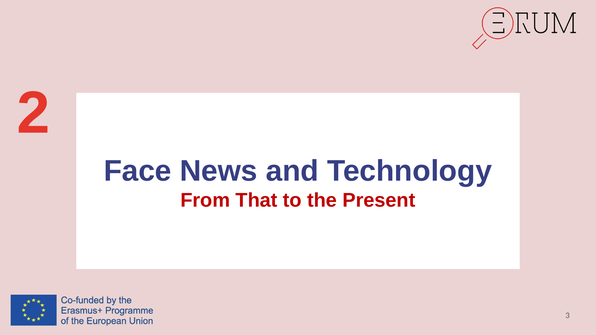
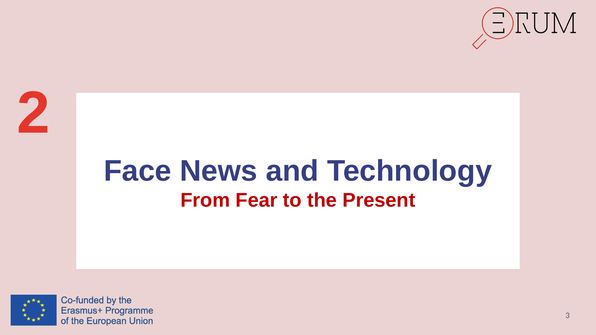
That: That -> Fear (257, 200)
